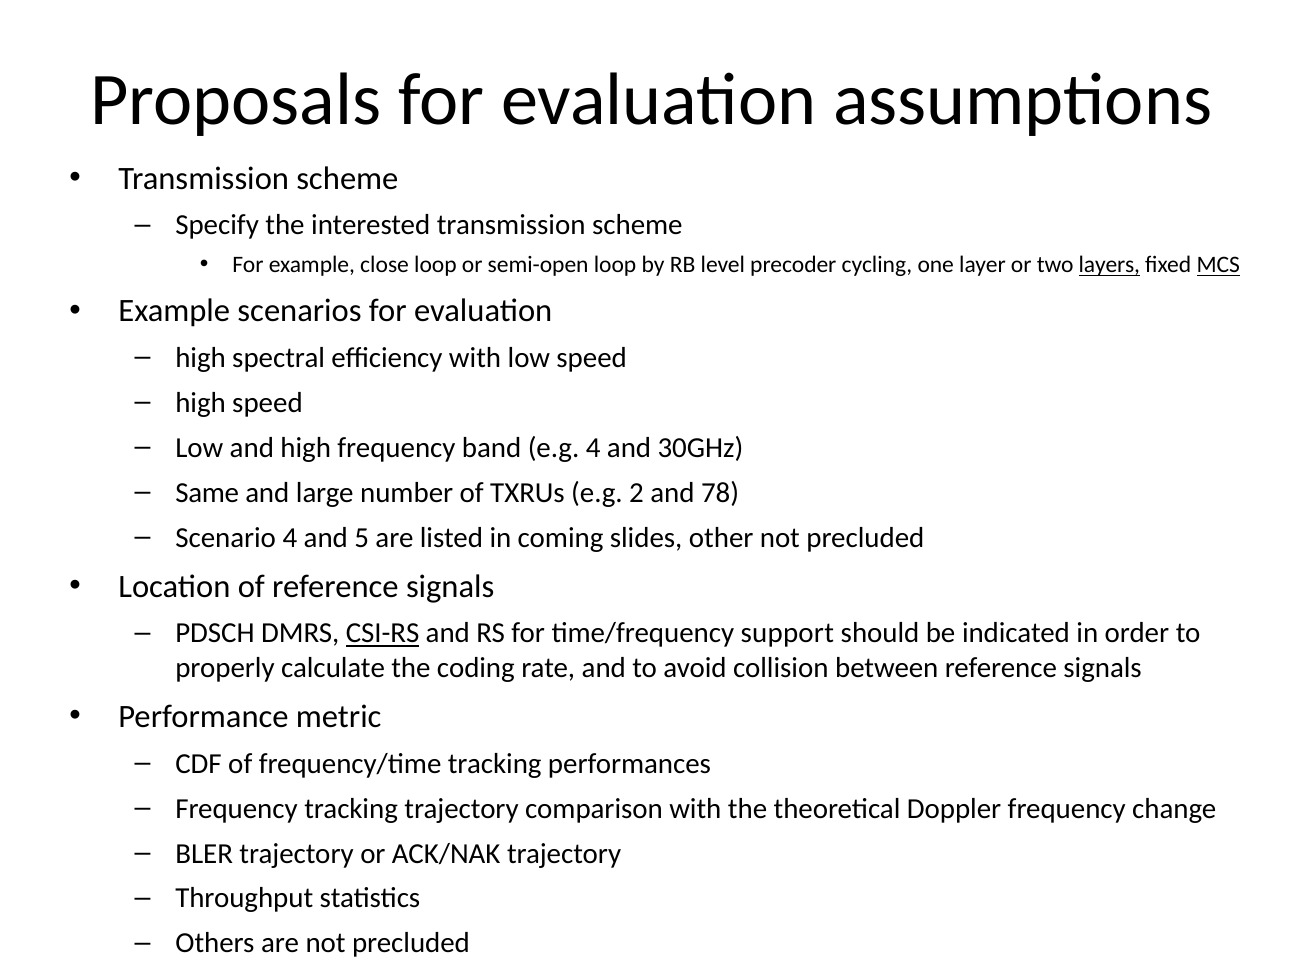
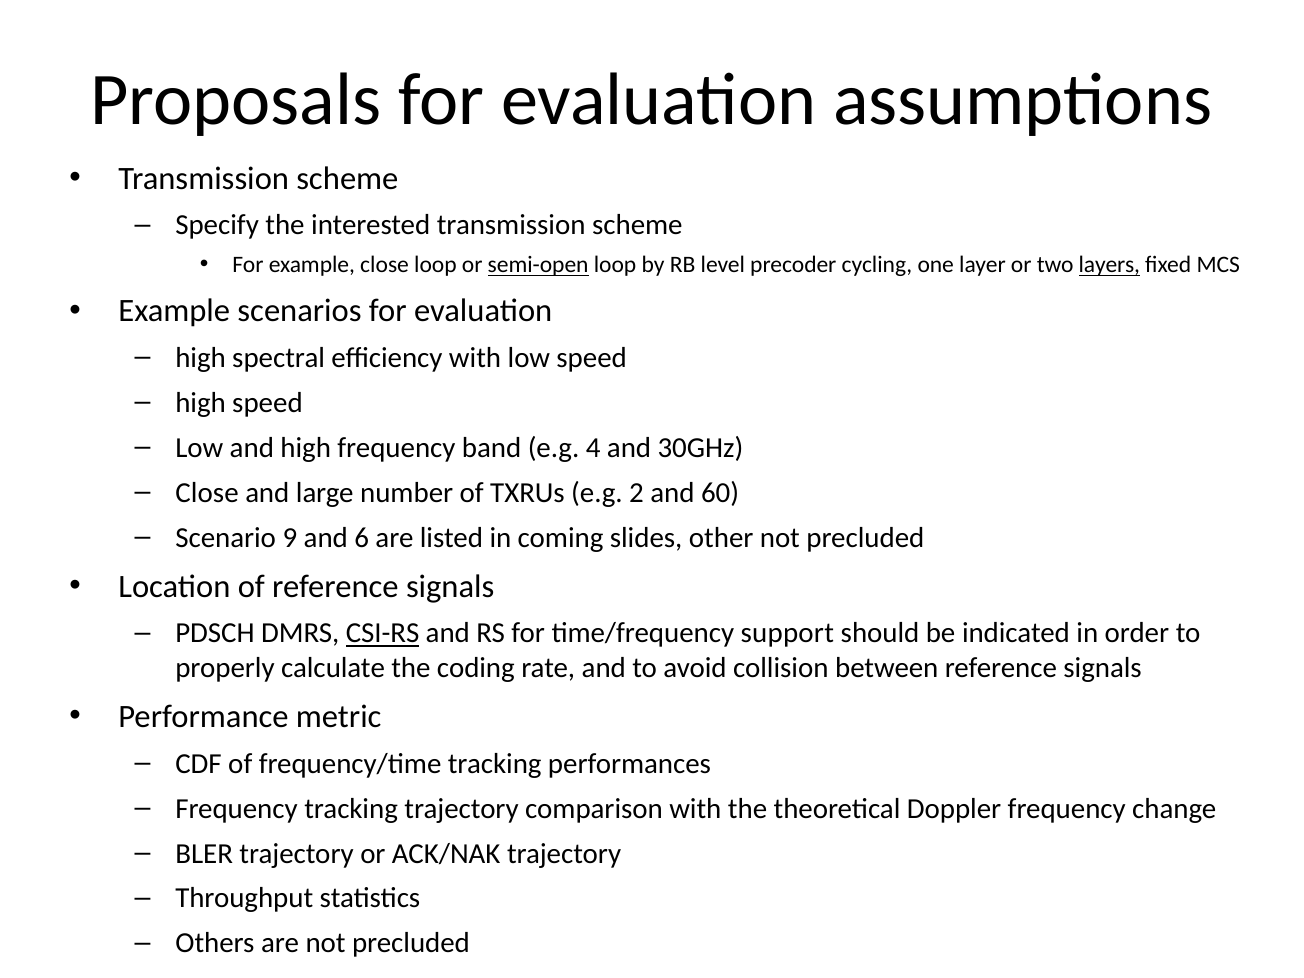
semi-open underline: none -> present (538, 265)
MCS underline: present -> none (1218, 265)
Same: Same -> Close (207, 493)
78: 78 -> 60 (720, 493)
Scenario 4: 4 -> 9 (290, 538)
5: 5 -> 6 (362, 538)
